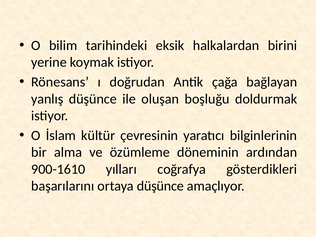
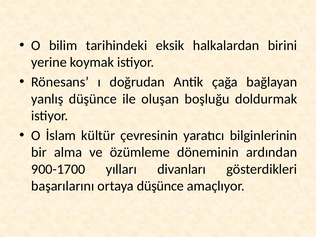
900-1610: 900-1610 -> 900-1700 (58, 169)
coğrafya: coğrafya -> divanları (182, 169)
